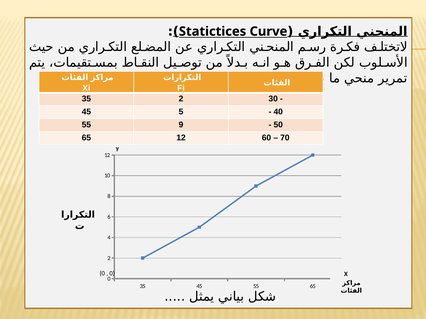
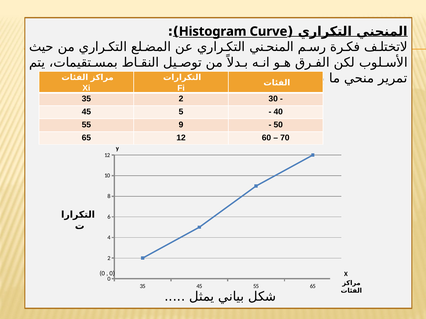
Statictices: Statictices -> Histogram (213, 31)
